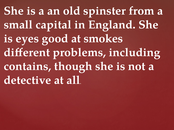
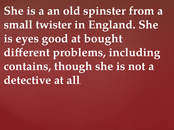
capital: capital -> twister (54, 25)
smokes: smokes -> bought (103, 39)
